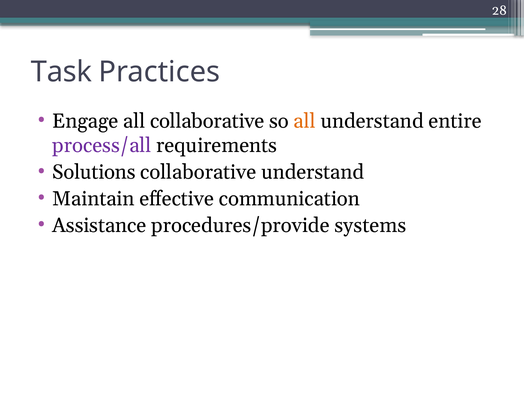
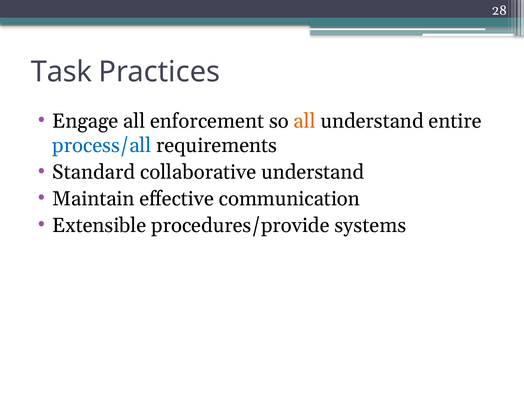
all collaborative: collaborative -> enforcement (207, 121)
process/all colour: purple -> blue (102, 146)
Solutions: Solutions -> Standard (94, 172)
Assistance: Assistance -> Extensible (99, 225)
